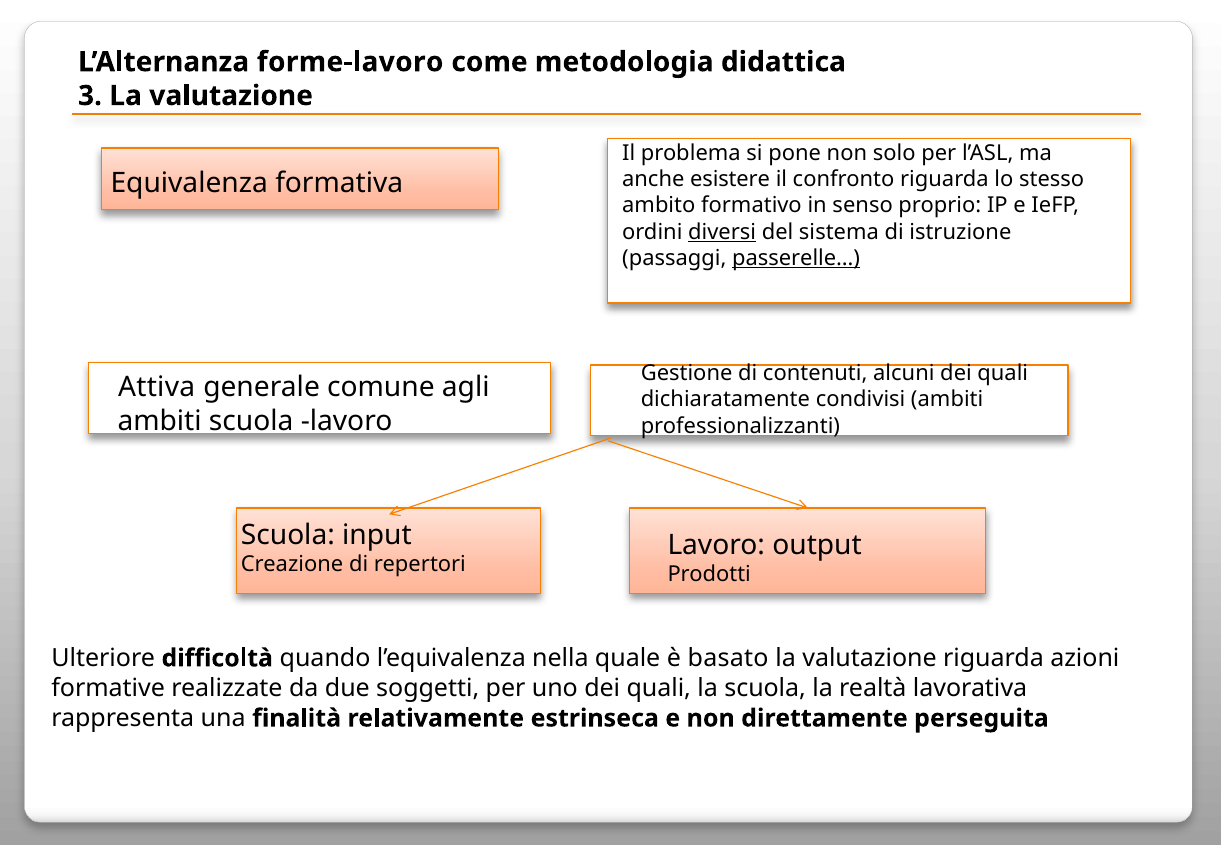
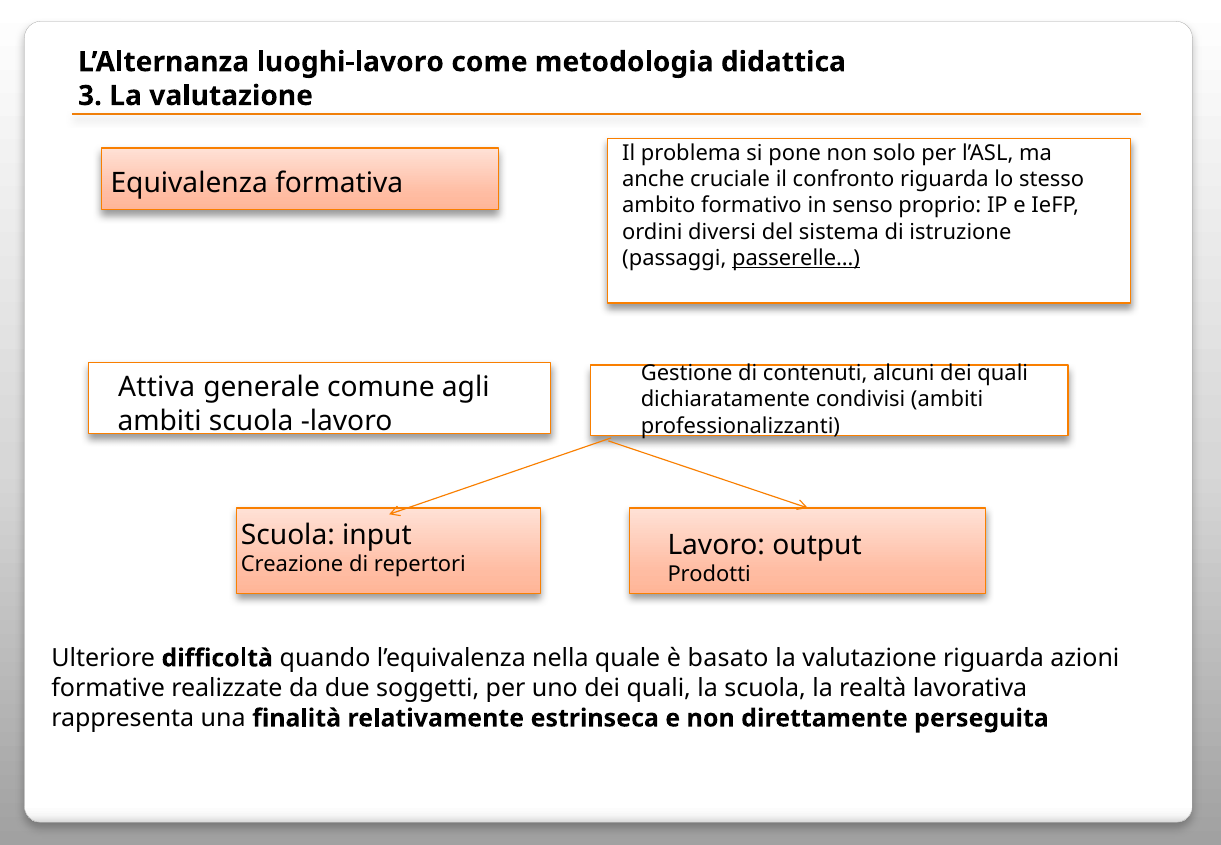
forme-lavoro: forme-lavoro -> luoghi-lavoro (350, 62)
esistere: esistere -> cruciale (730, 179)
diversi underline: present -> none (722, 232)
